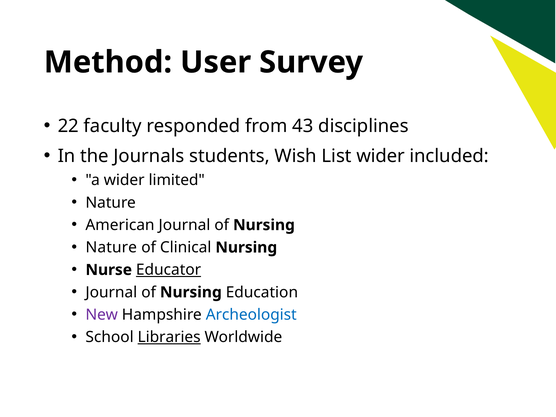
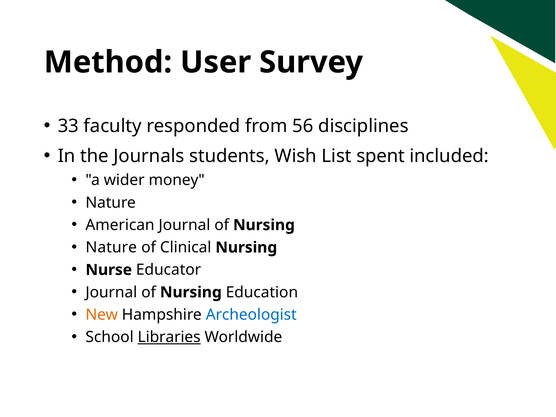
22: 22 -> 33 (68, 126)
43: 43 -> 56 (303, 126)
List wider: wider -> spent (381, 156)
limited: limited -> money (177, 180)
Educator underline: present -> none (169, 270)
New colour: purple -> orange (102, 315)
